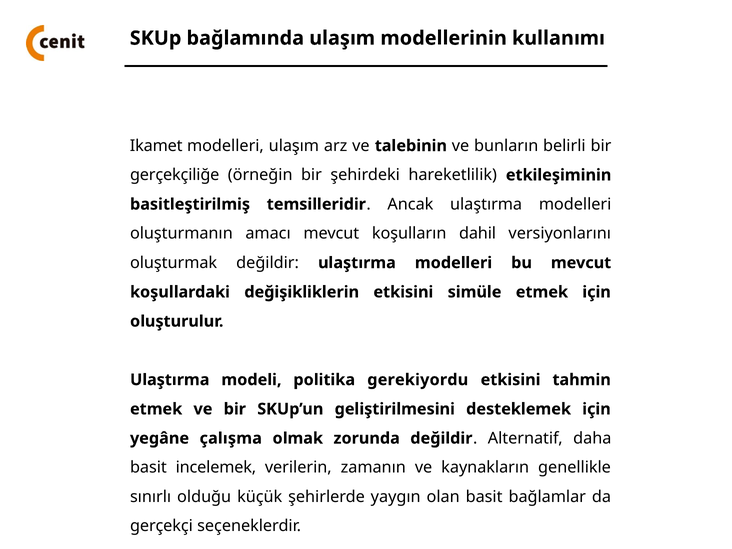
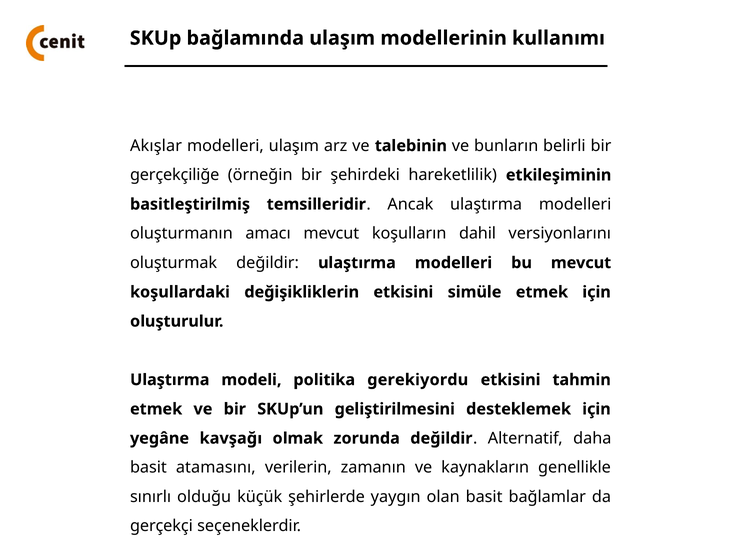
Ikamet: Ikamet -> Akışlar (156, 146)
çalışma: çalışma -> kavşağı (231, 438)
incelemek: incelemek -> atamasını (216, 468)
